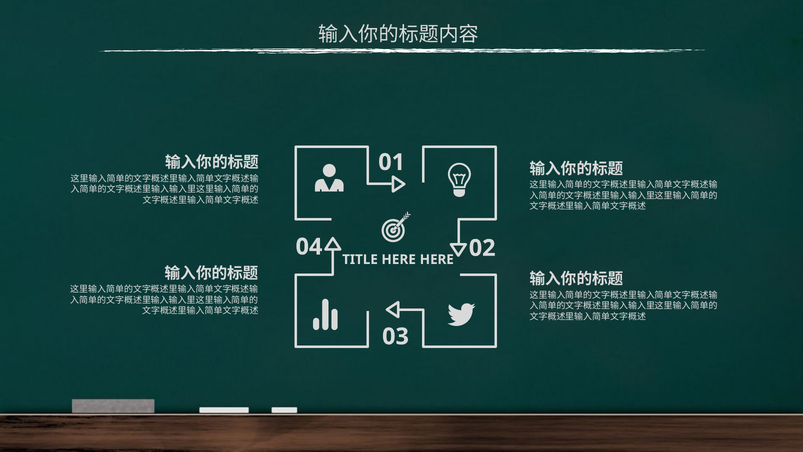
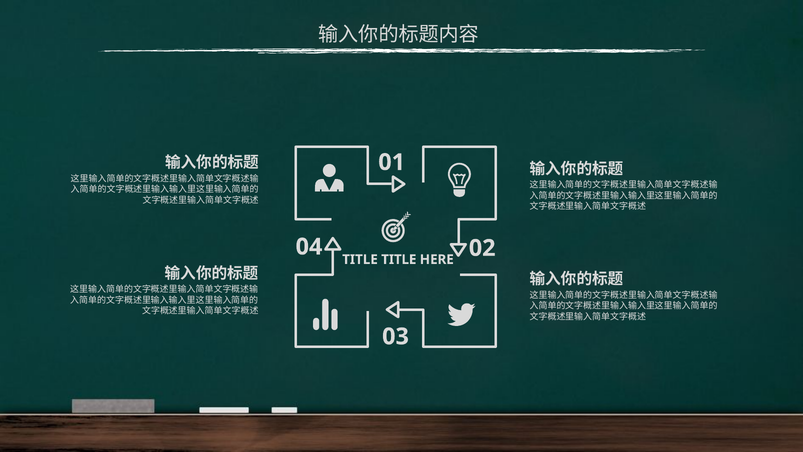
TITLE HERE: HERE -> TITLE (399, 259)
